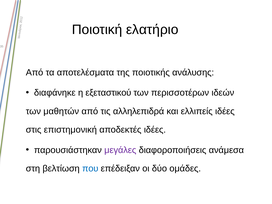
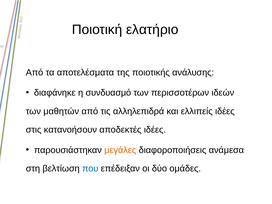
εξεταστικού: εξεταστικού -> συνδυασμό (108, 93)
επιστημονική: επιστημονική -> κατανοήσουν (70, 130)
μεγάλες colour: purple -> orange (120, 150)
